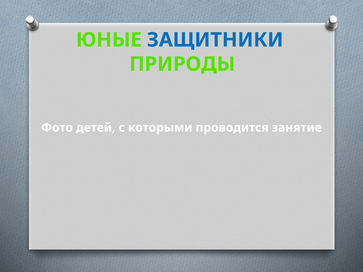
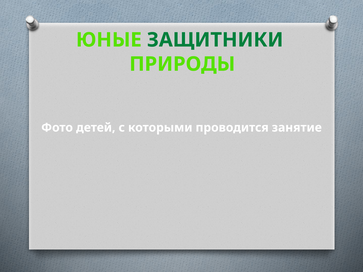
ЗАЩИТНИКИ colour: blue -> green (215, 40)
